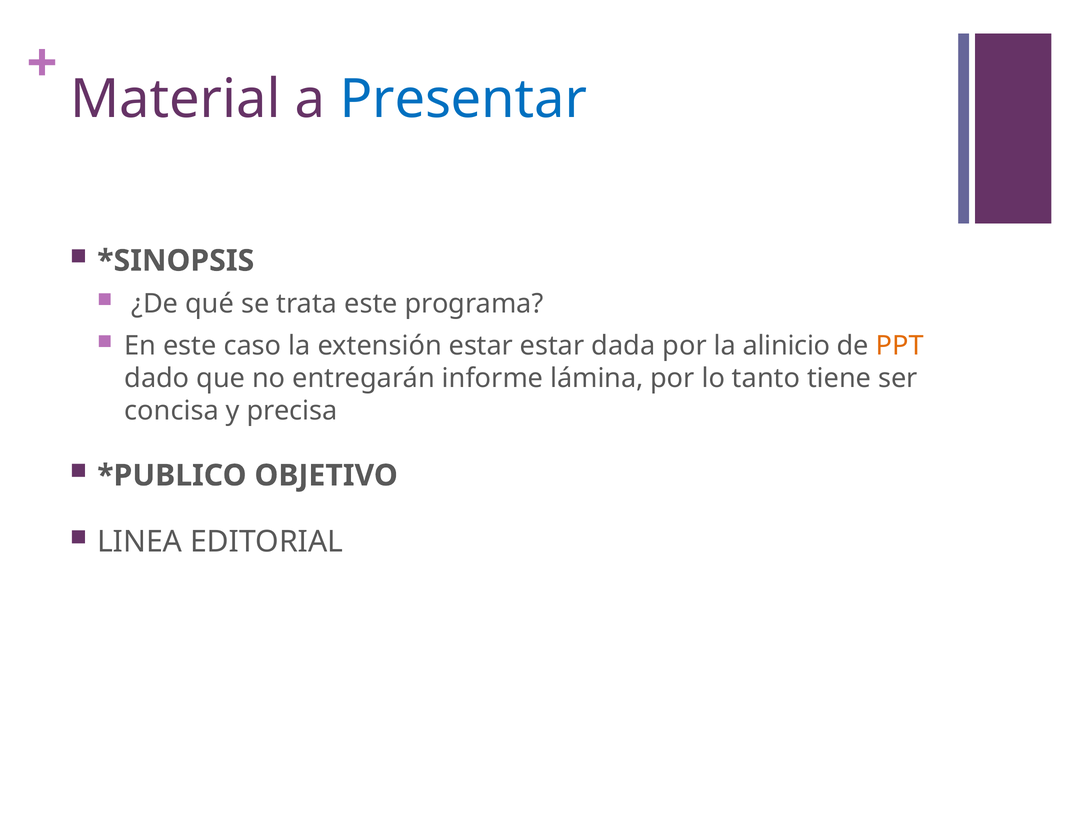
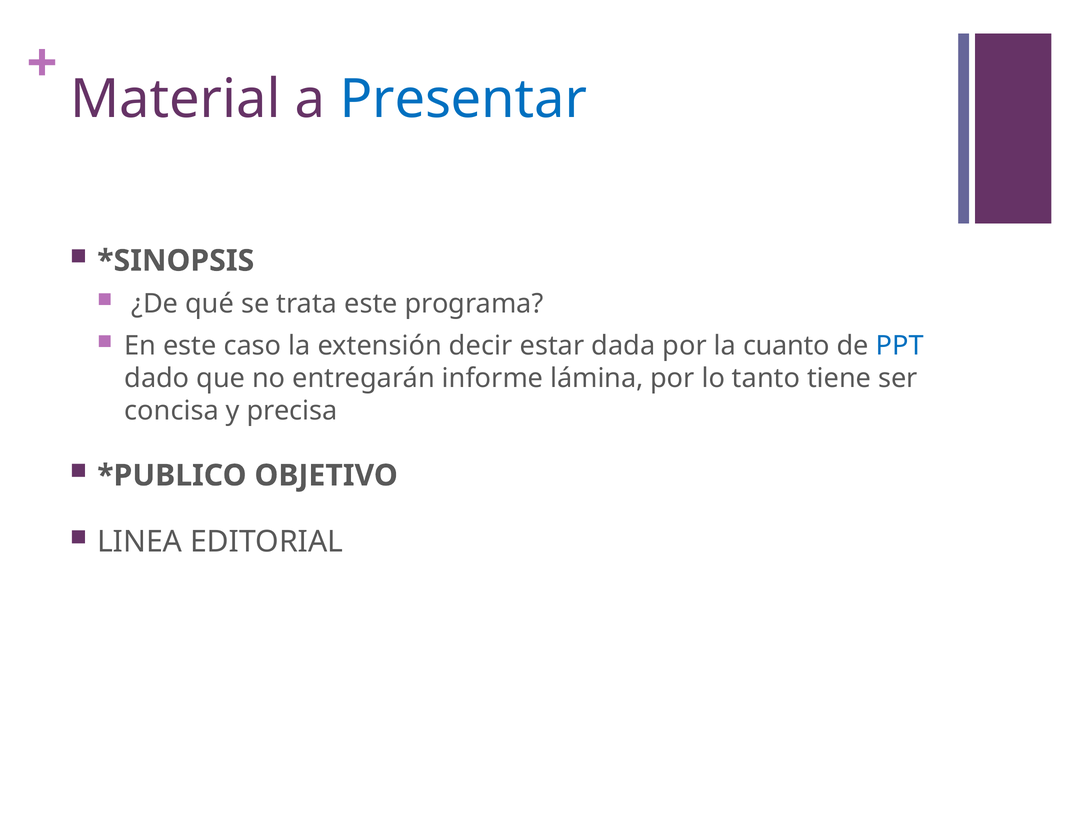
extensión estar: estar -> decir (481, 346)
alinicio: alinicio -> cuanto (787, 346)
PPT colour: orange -> blue (900, 346)
